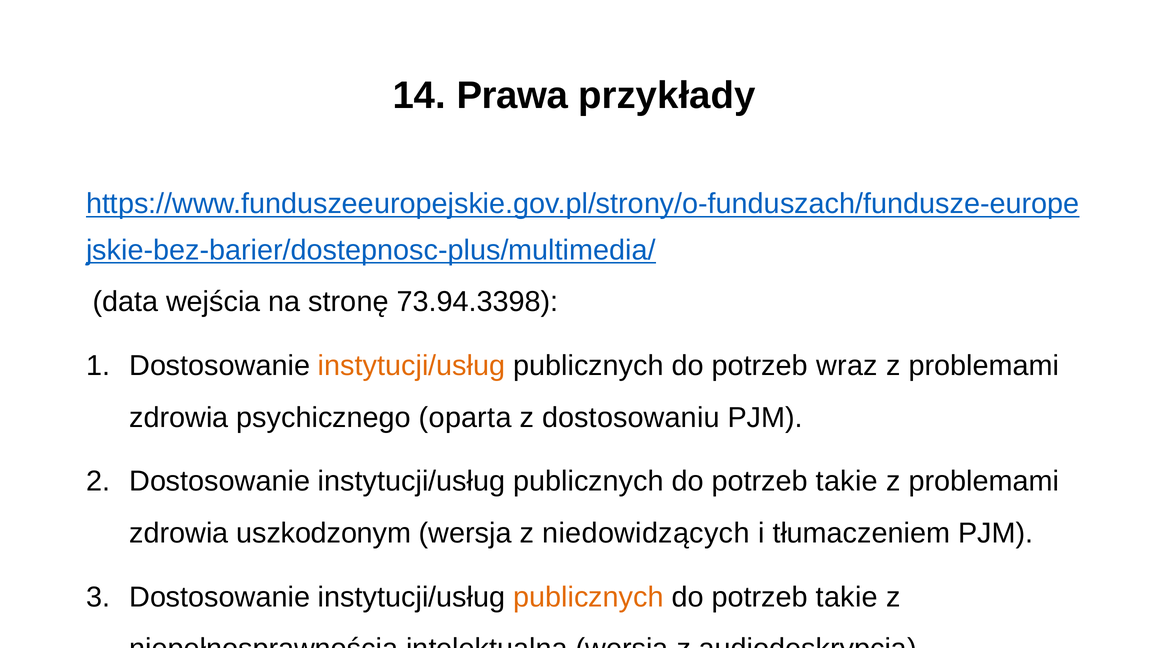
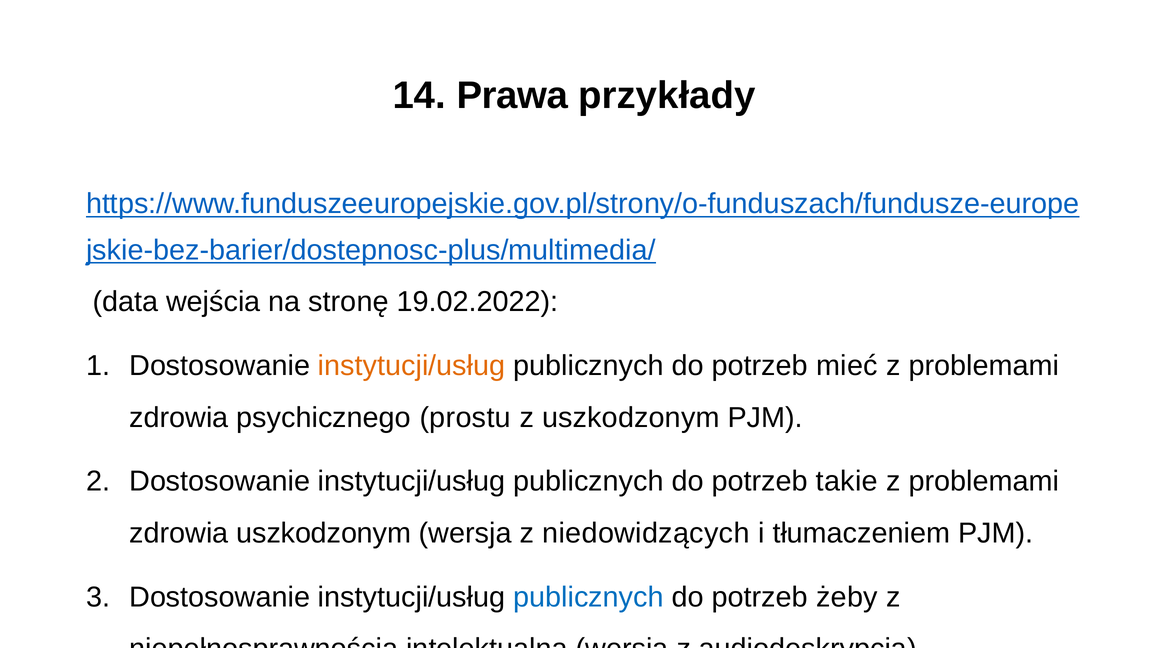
73.94.3398: 73.94.3398 -> 19.02.2022 (477, 302)
wraz: wraz -> mieć (847, 366)
oparta: oparta -> prostu (465, 418)
z dostosowaniu: dostosowaniu -> uszkodzonym (631, 418)
publicznych colour: orange -> blue (588, 597)
takie: takie -> żeby (847, 597)
